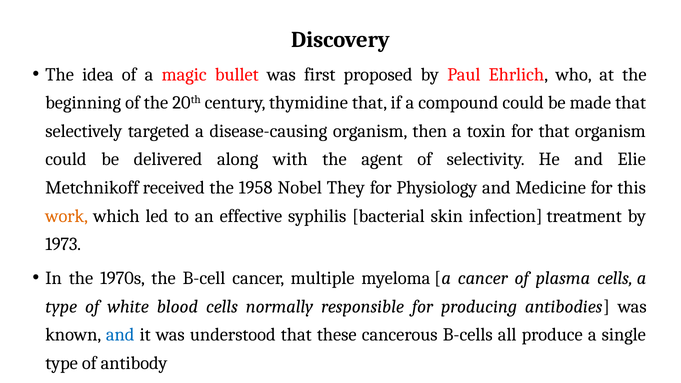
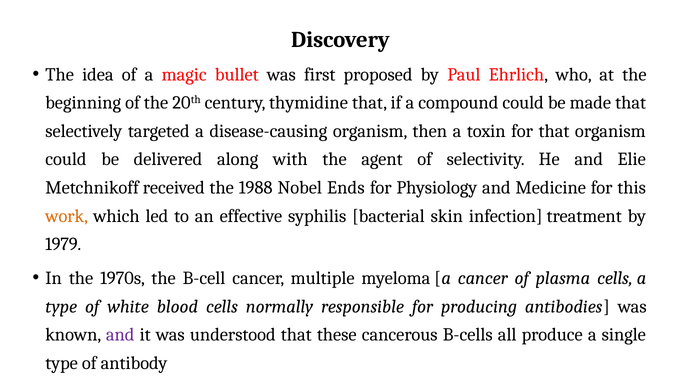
1958: 1958 -> 1988 (256, 188)
They: They -> Ends (346, 188)
1973: 1973 -> 1979 (63, 244)
and colour: blue -> purple (120, 335)
